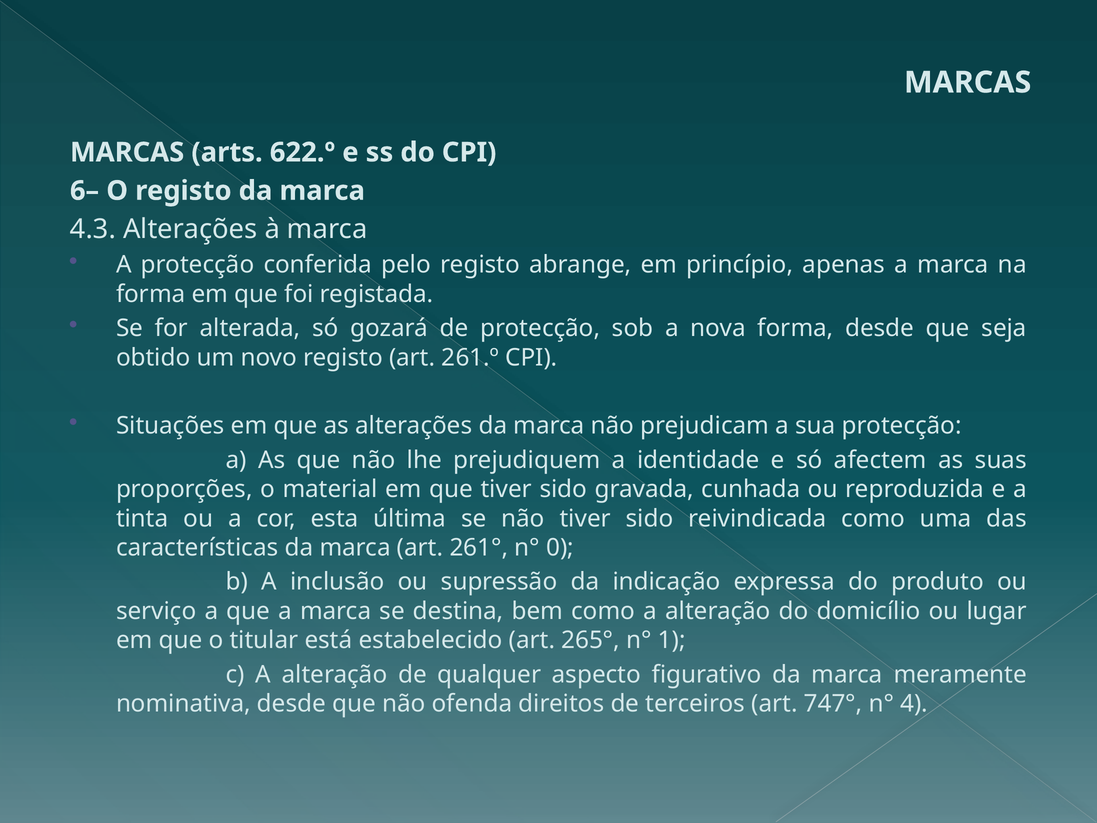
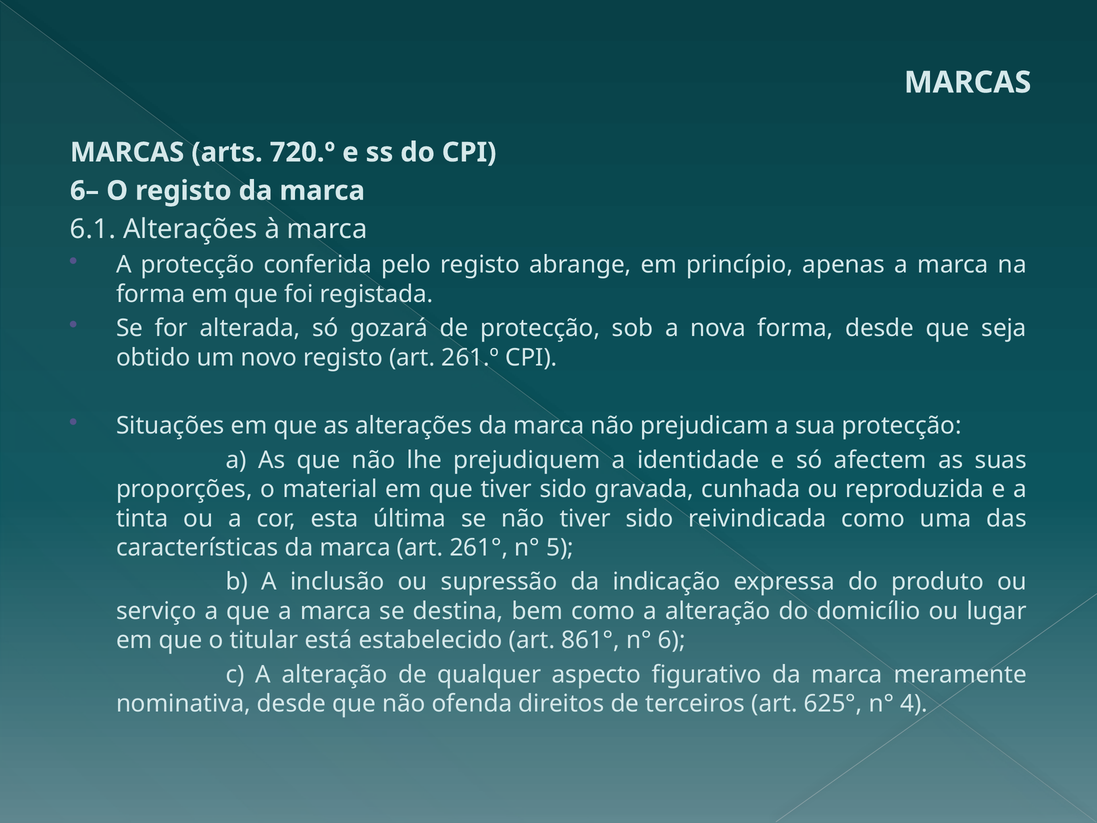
622.º: 622.º -> 720.º (302, 152)
4.3: 4.3 -> 6.1 (93, 229)
0: 0 -> 5 (560, 548)
265°: 265° -> 861° (591, 640)
1: 1 -> 6 (672, 640)
747°: 747° -> 625° (833, 704)
